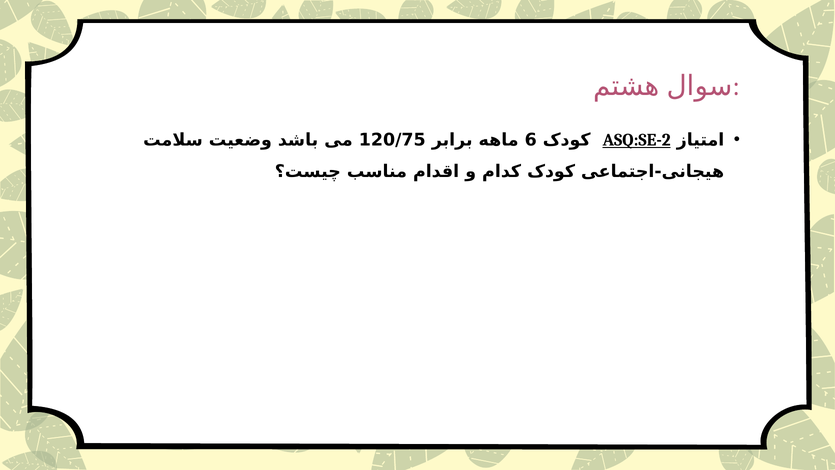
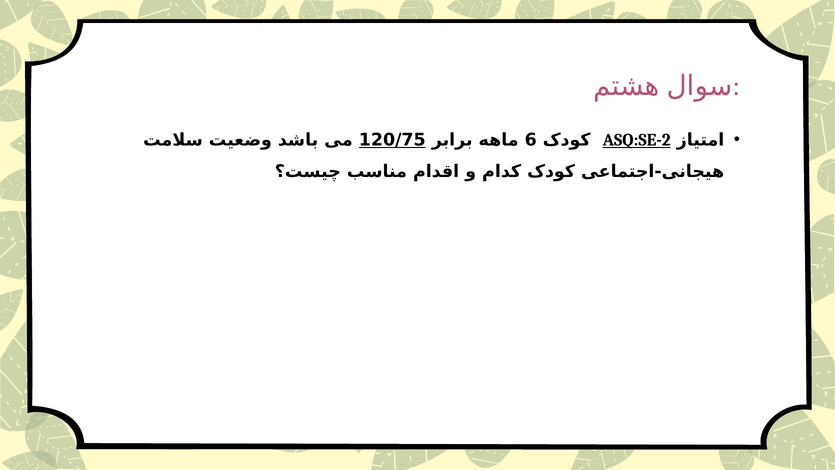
120/75 underline: none -> present (392, 140)
